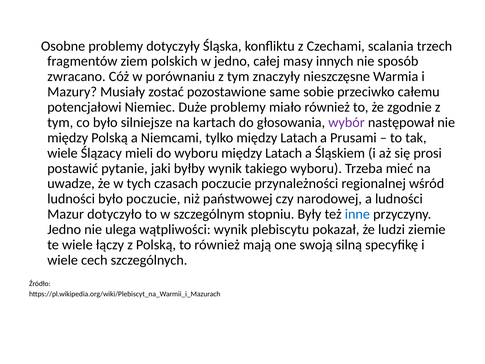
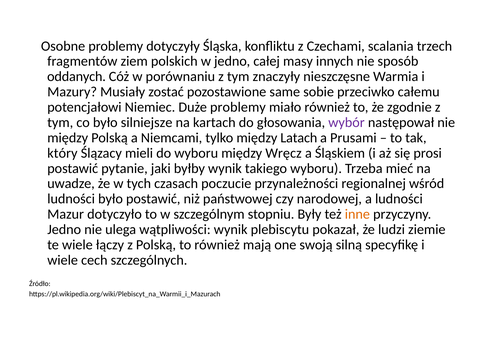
zwracano: zwracano -> oddanych (77, 77)
wiele: wiele -> który (62, 153)
wyboru między Latach: Latach -> Wręcz (284, 153)
było poczucie: poczucie -> postawić (153, 199)
inne colour: blue -> orange (357, 214)
